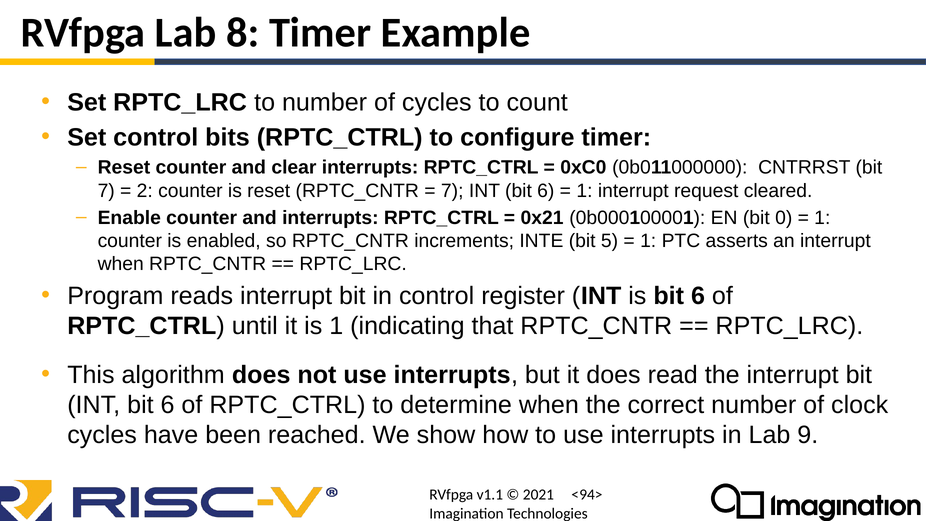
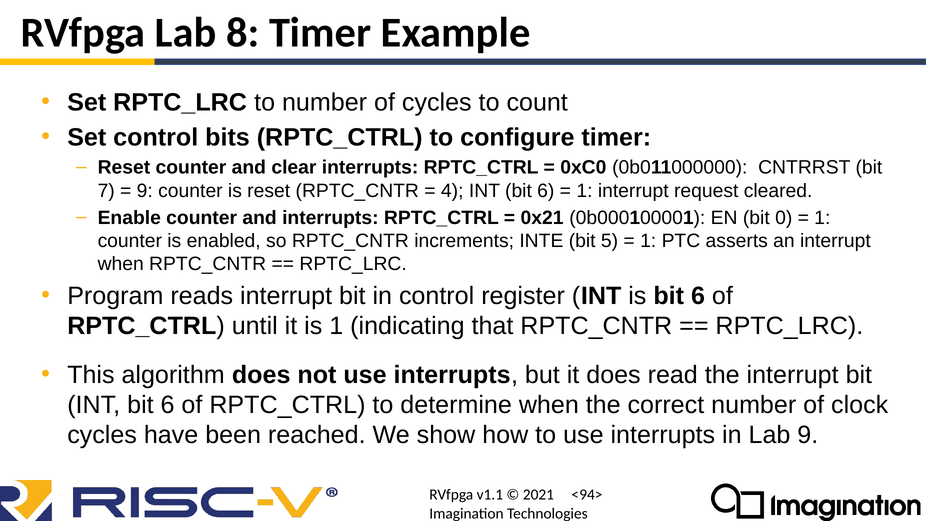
2: 2 -> 9 (145, 191)
7: 7 -> 4 (452, 191)
